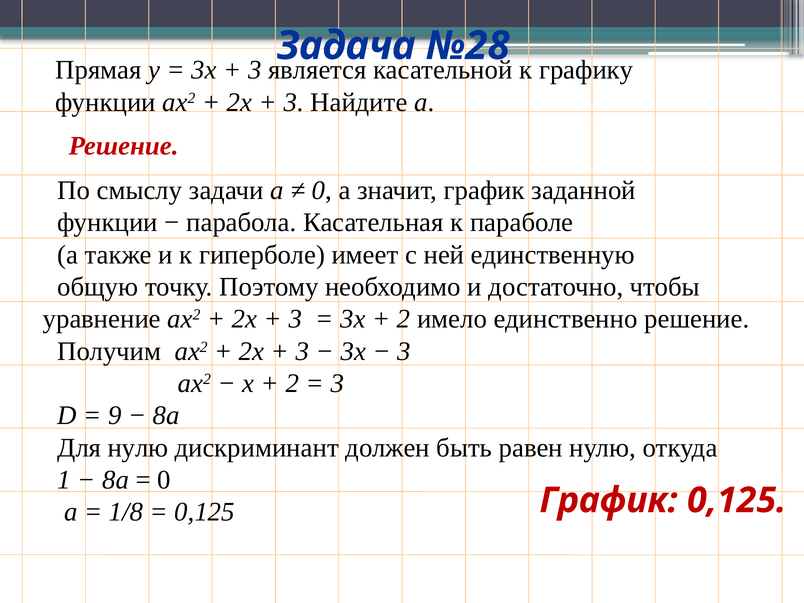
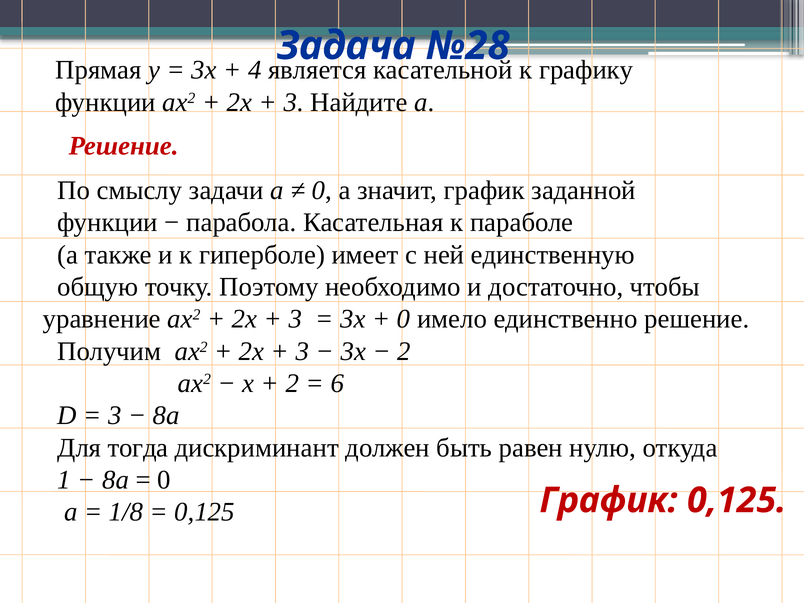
3: 3 -> 4 (255, 70)
2: 2 -> 0 (404, 319)
3: 3 -> 2 (404, 351)
3: 3 -> 6 (337, 383)
9: 9 -> 3 (115, 416)
Для нулю: нулю -> тогда (138, 448)
